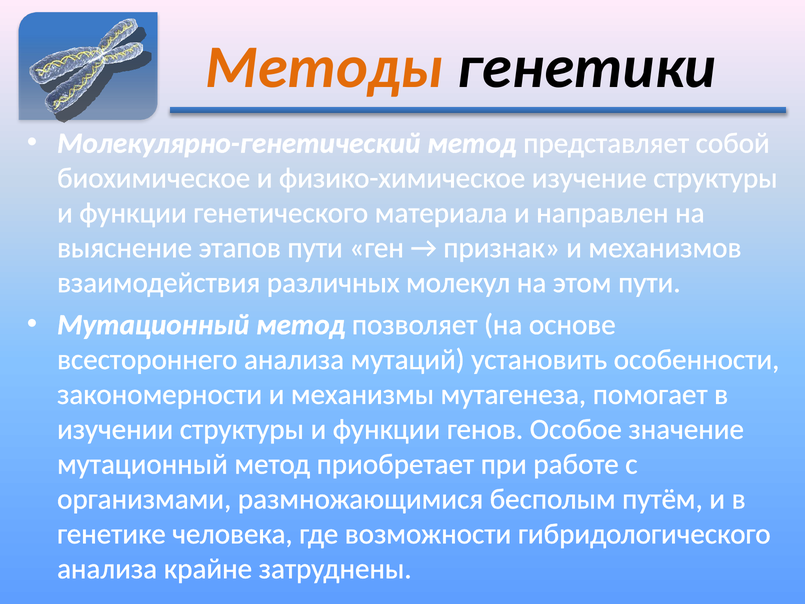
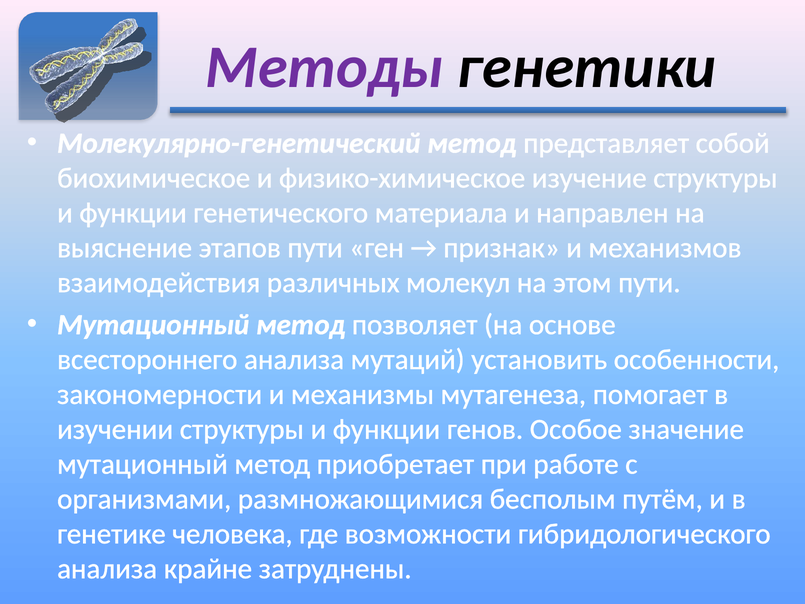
Методы colour: orange -> purple (324, 67)
